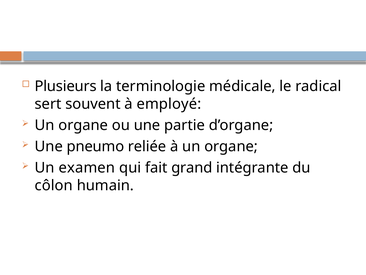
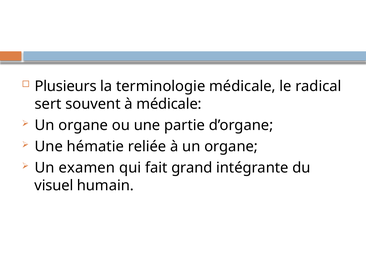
à employé: employé -> médicale (169, 104)
pneumo: pneumo -> hématie (95, 146)
côlon: côlon -> visuel (54, 185)
